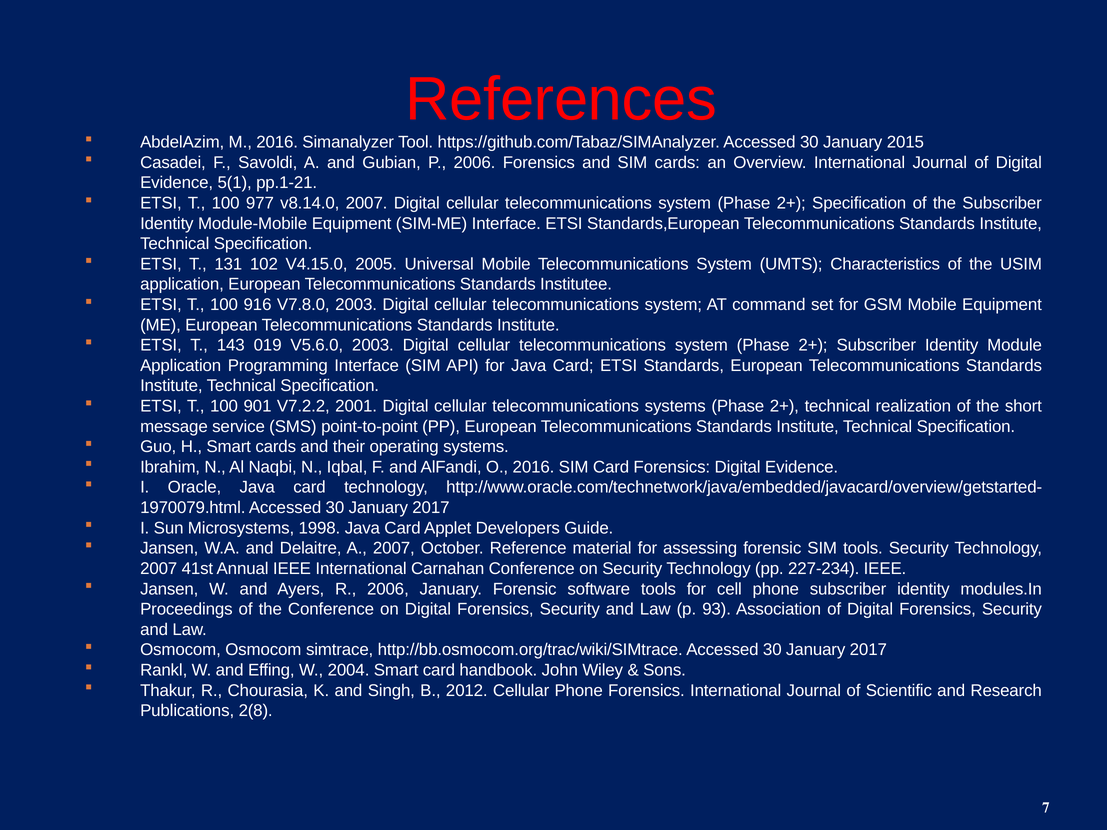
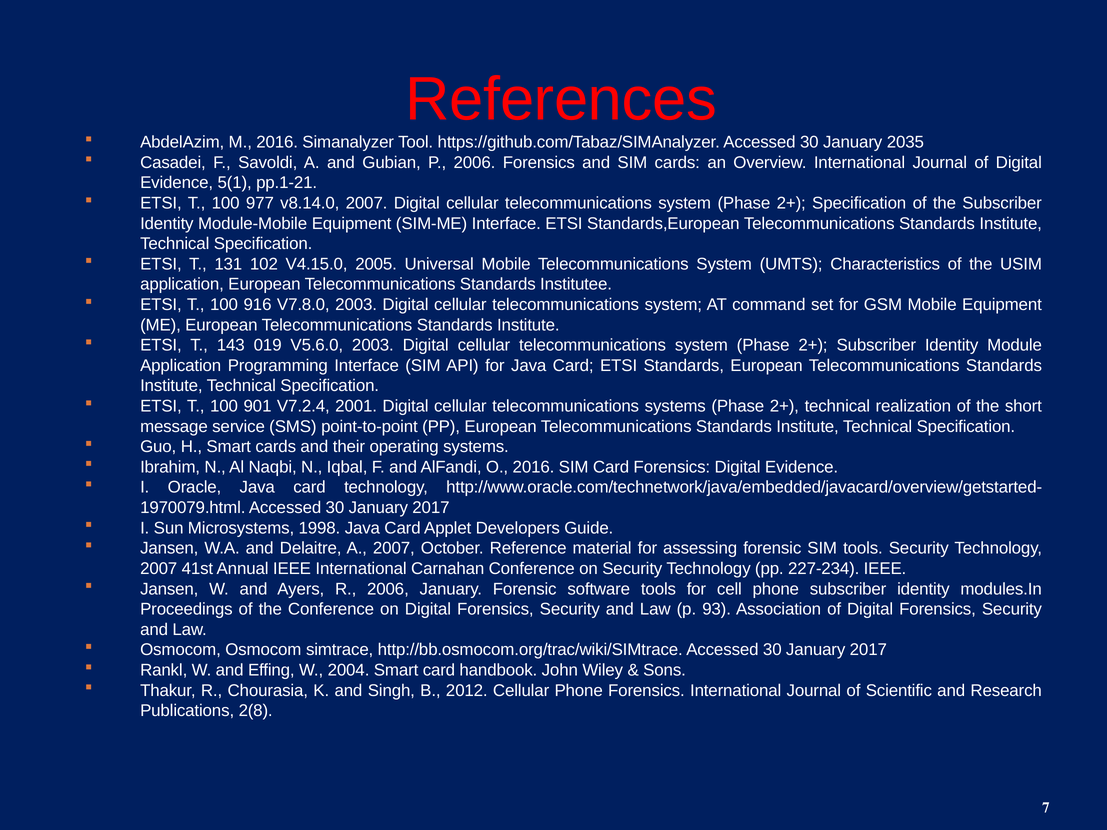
2015: 2015 -> 2035 (905, 142)
V7.2.2: V7.2.2 -> V7.2.4 (303, 406)
